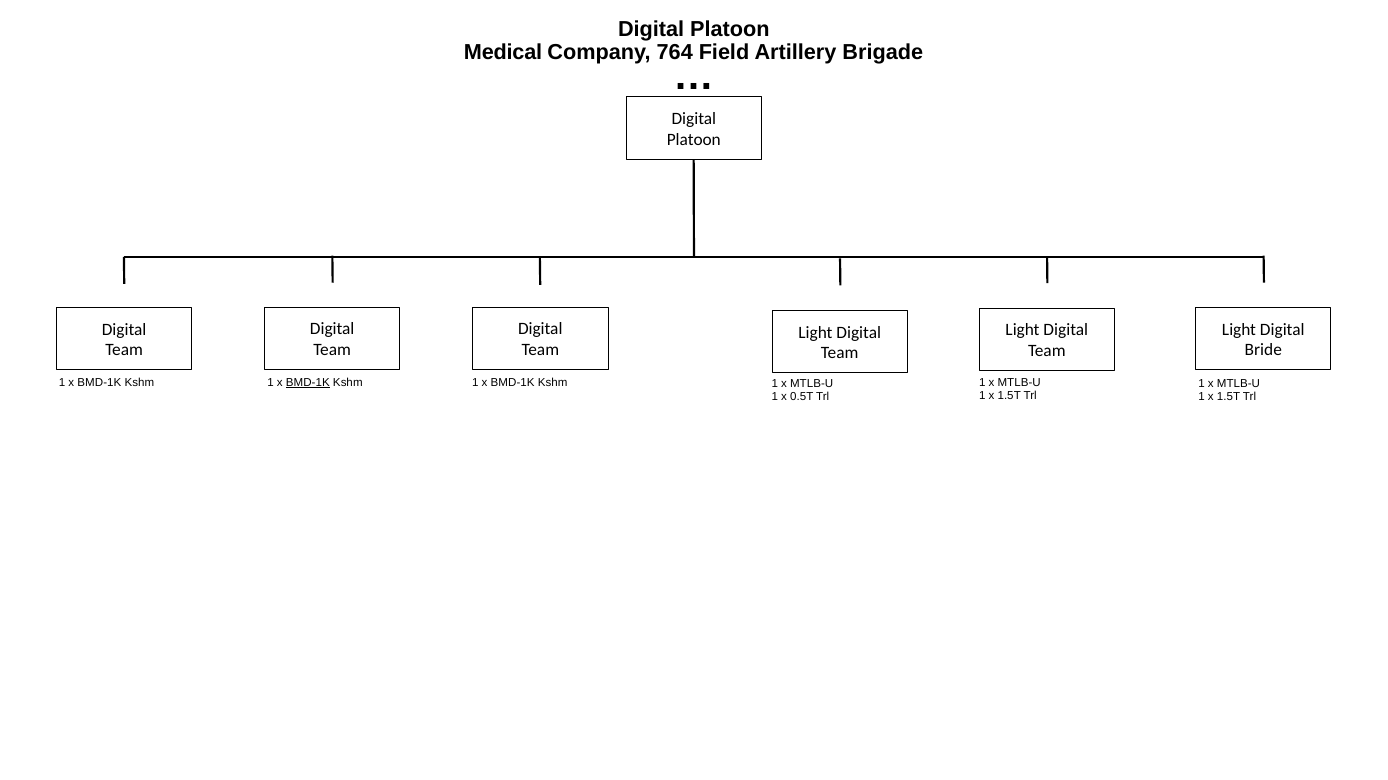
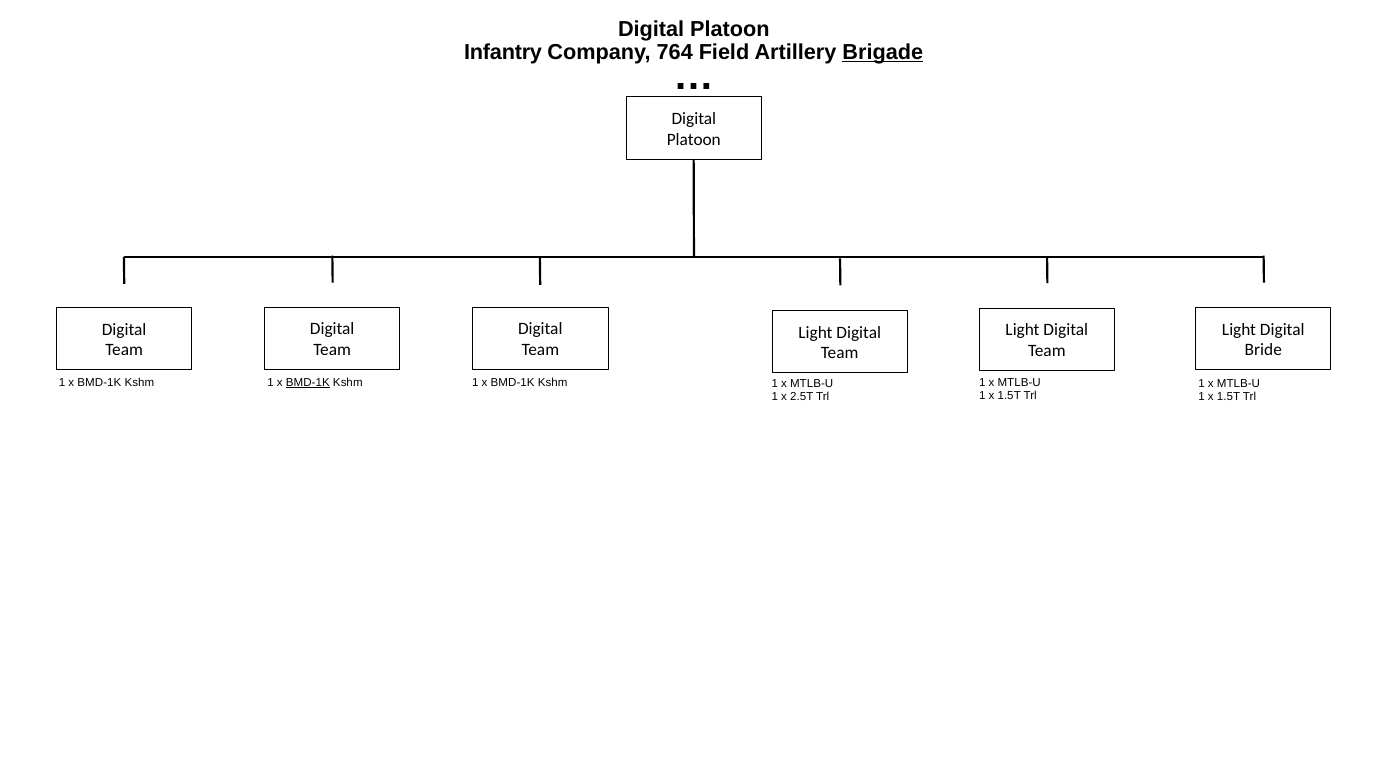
Medical: Medical -> Infantry (503, 53)
Brigade underline: none -> present (883, 53)
0.5T: 0.5T -> 2.5T (802, 398)
